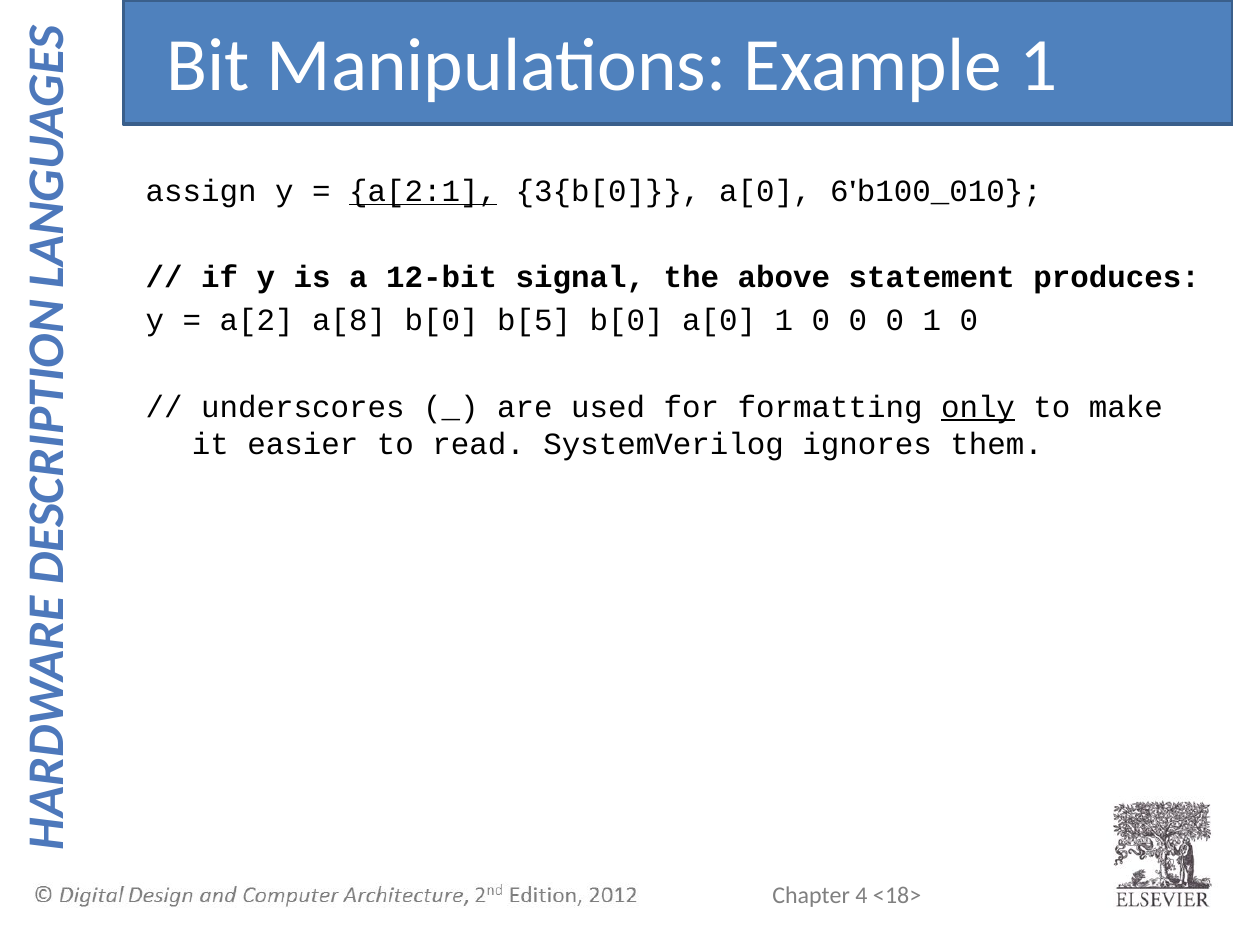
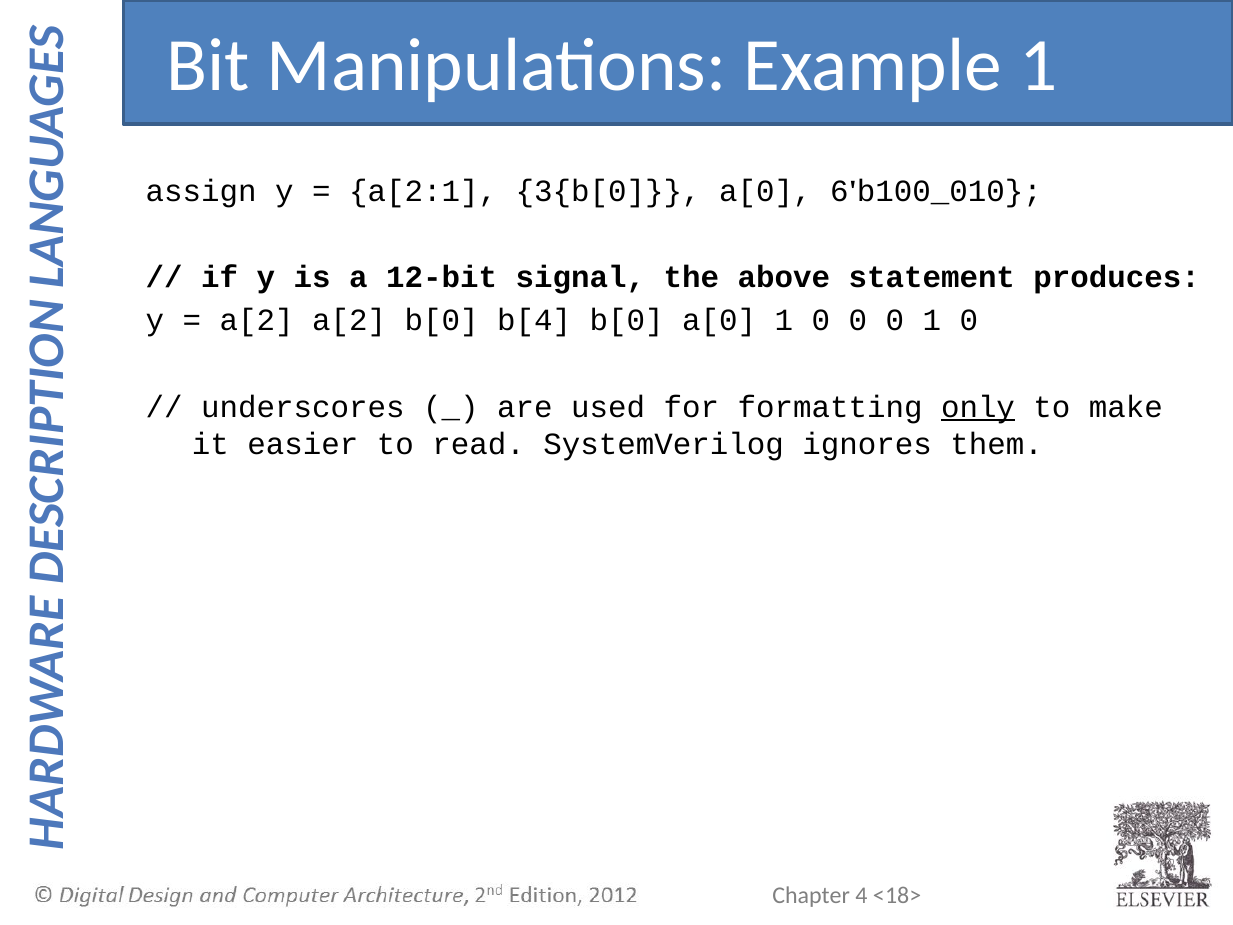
a[2:1 underline: present -> none (423, 191)
a[2 a[8: a[8 -> a[2 (349, 321)
b[5: b[5 -> b[4 (534, 321)
